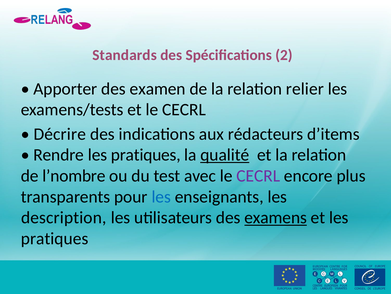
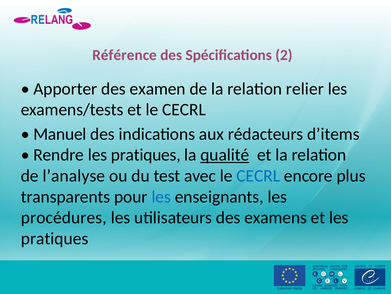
Standards: Standards -> Référence (125, 55)
Décrire: Décrire -> Manuel (60, 134)
l’nombre: l’nombre -> l’analyse (74, 175)
CECRL colour: purple -> blue (258, 175)
description: description -> procédures (64, 217)
examens underline: present -> none (276, 217)
